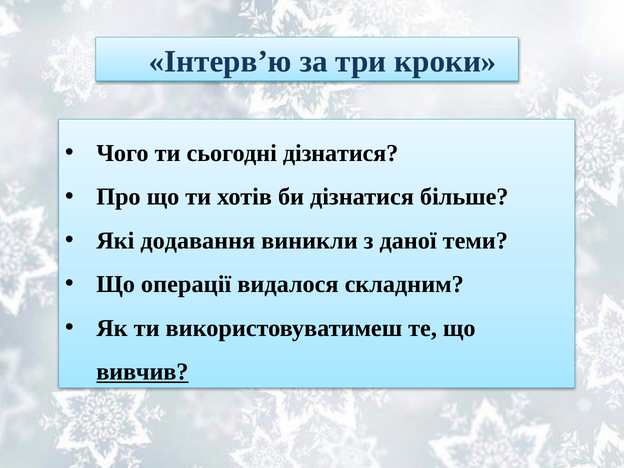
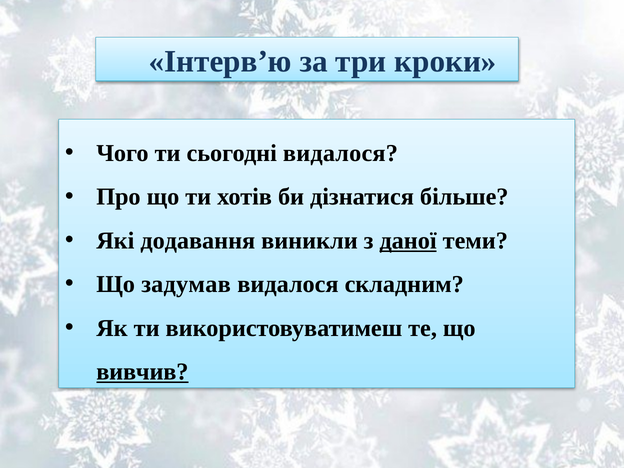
сьогодні дізнатися: дізнатися -> видалося (340, 153)
даної underline: none -> present (408, 241)
операції: операції -> задумав (186, 284)
